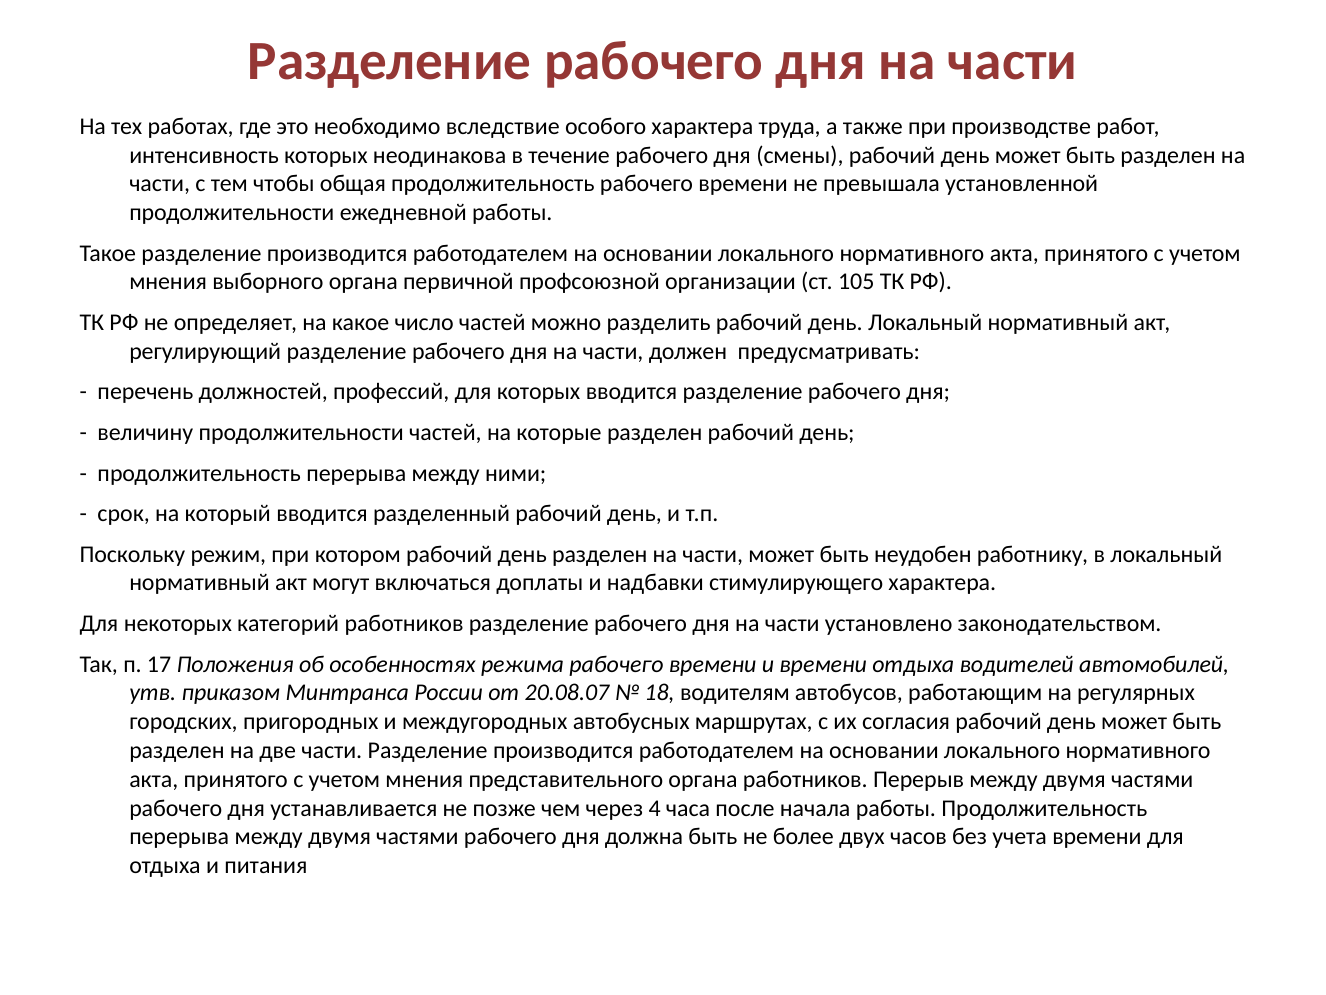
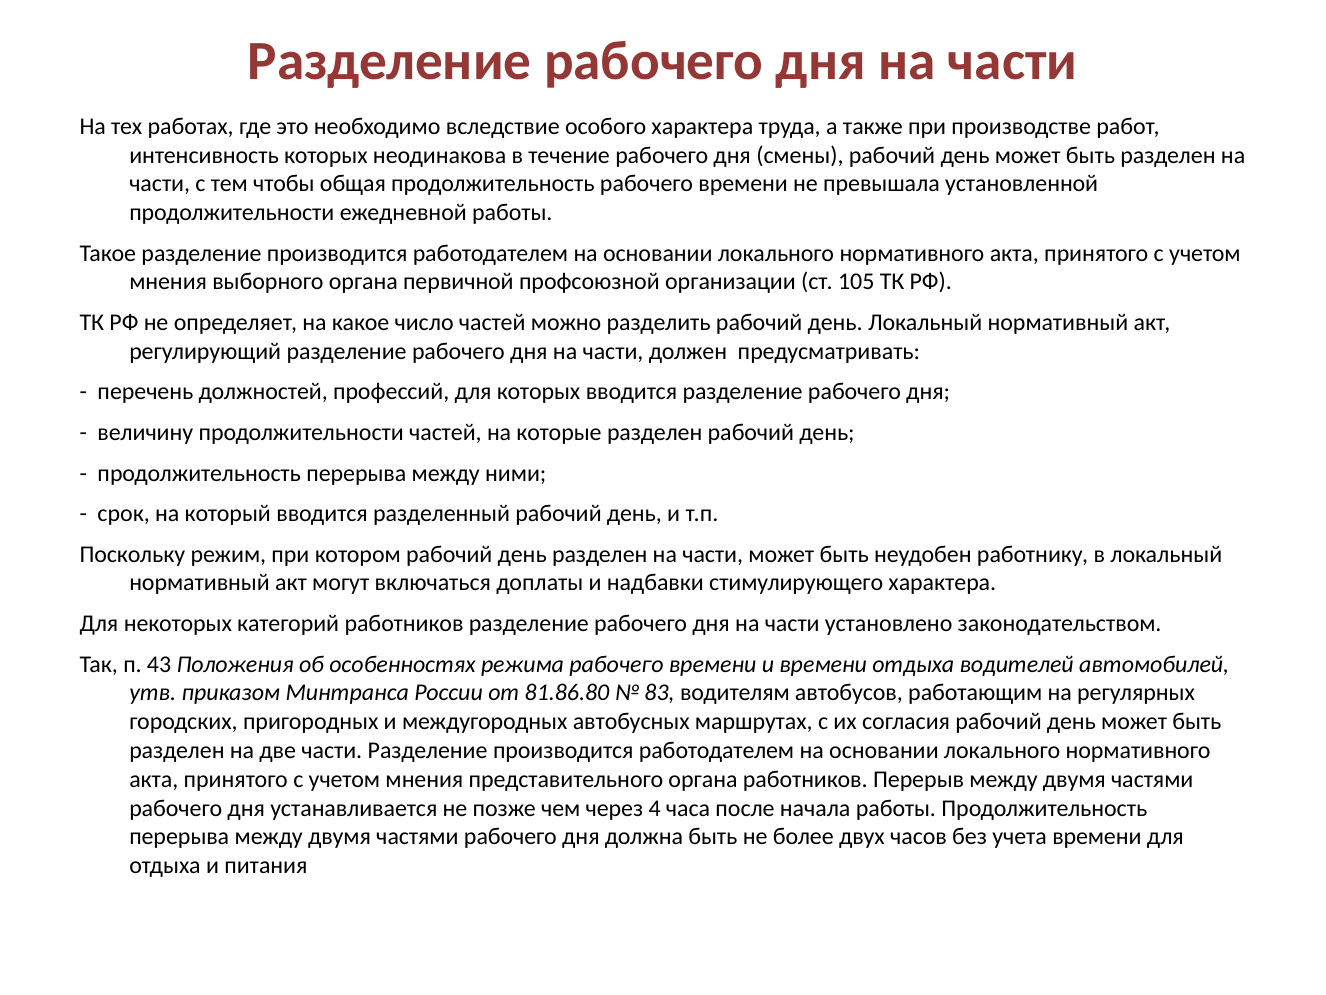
17: 17 -> 43 (159, 664)
20.08.07: 20.08.07 -> 81.86.80 (567, 693)
18: 18 -> 83 (660, 693)
